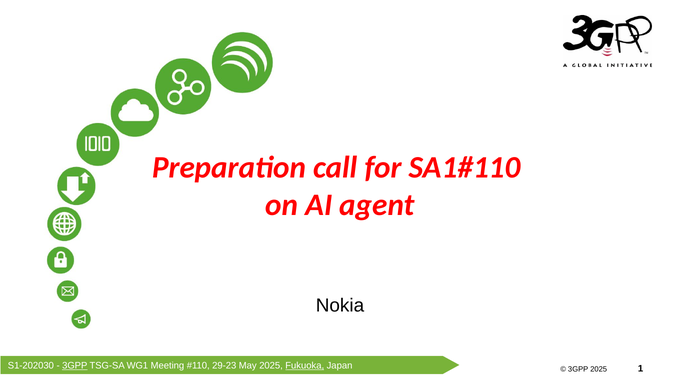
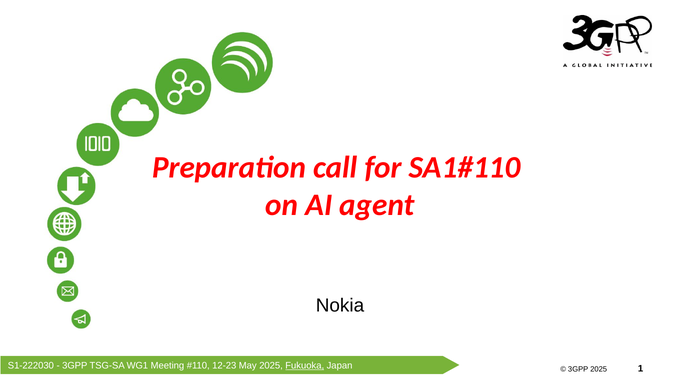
S1-202030: S1-202030 -> S1-222030 (31, 365)
3GPP underline: present -> none (75, 365)
29-23: 29-23 -> 12-23 (224, 365)
